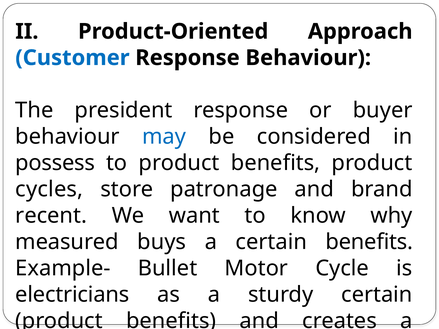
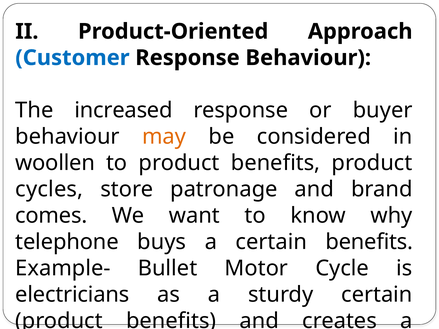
president: president -> increased (124, 111)
may colour: blue -> orange (164, 137)
possess: possess -> woollen (55, 163)
recent: recent -> comes (51, 216)
measured: measured -> telephone (67, 242)
